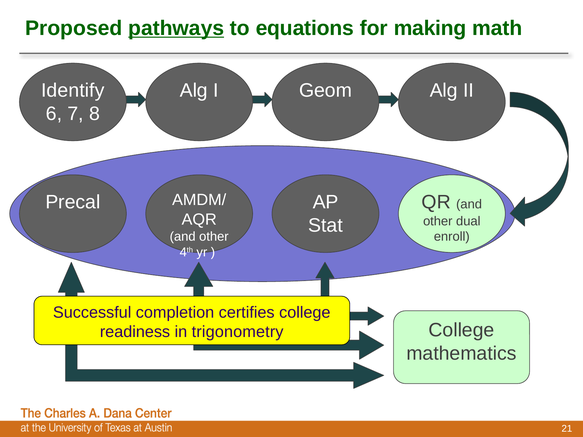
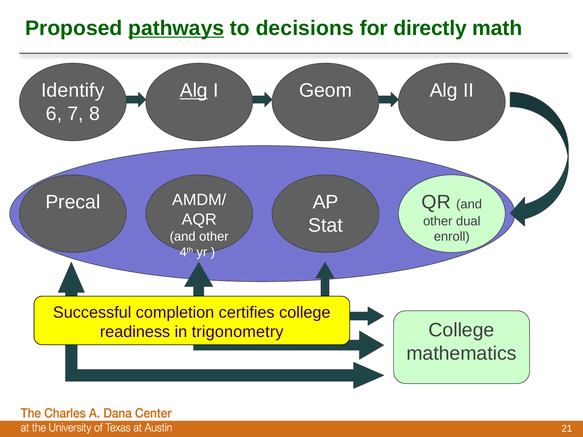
equations: equations -> decisions (305, 28)
making: making -> directly (430, 28)
Alg underline: none -> present (194, 90)
